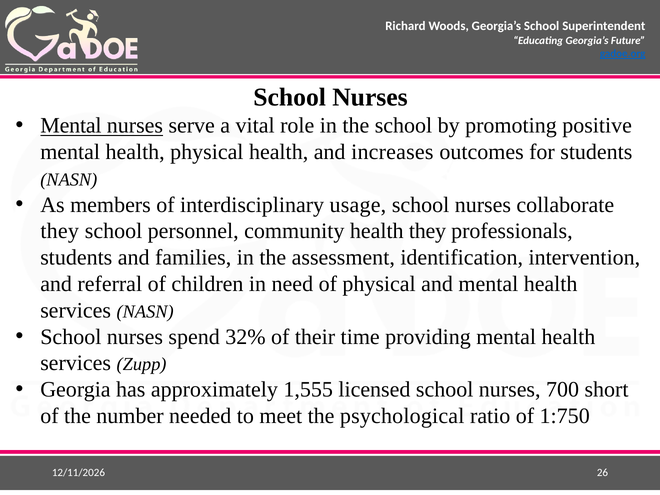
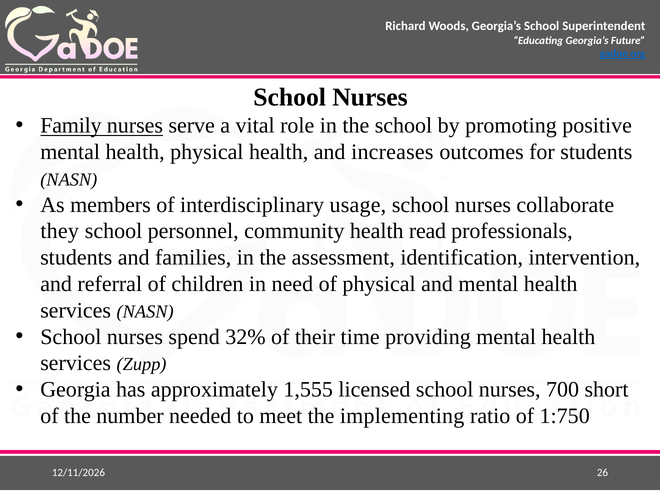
Mental: Mental -> Family (71, 126)
health they: they -> read (428, 231)
psychological: psychological -> implementing (402, 416)
